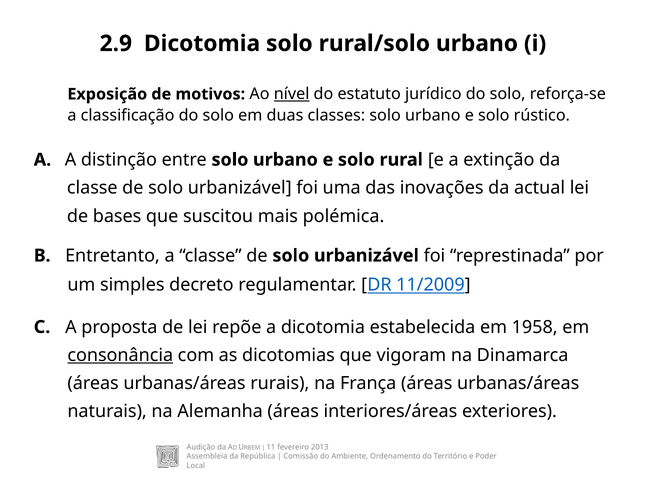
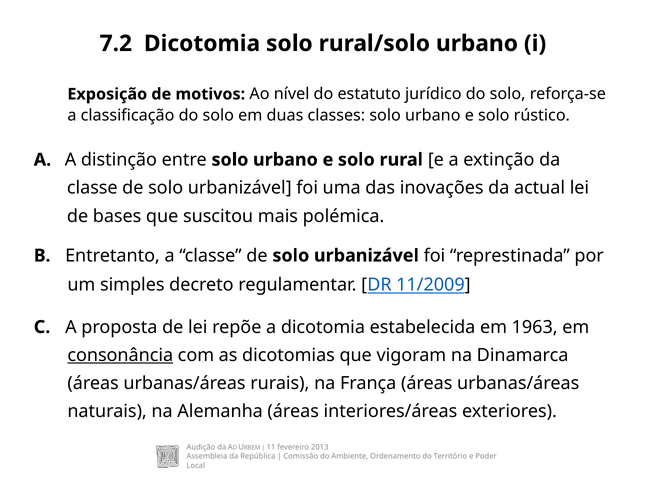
2.9: 2.9 -> 7.2 (116, 43)
nível underline: present -> none (292, 94)
1958: 1958 -> 1963 (535, 327)
